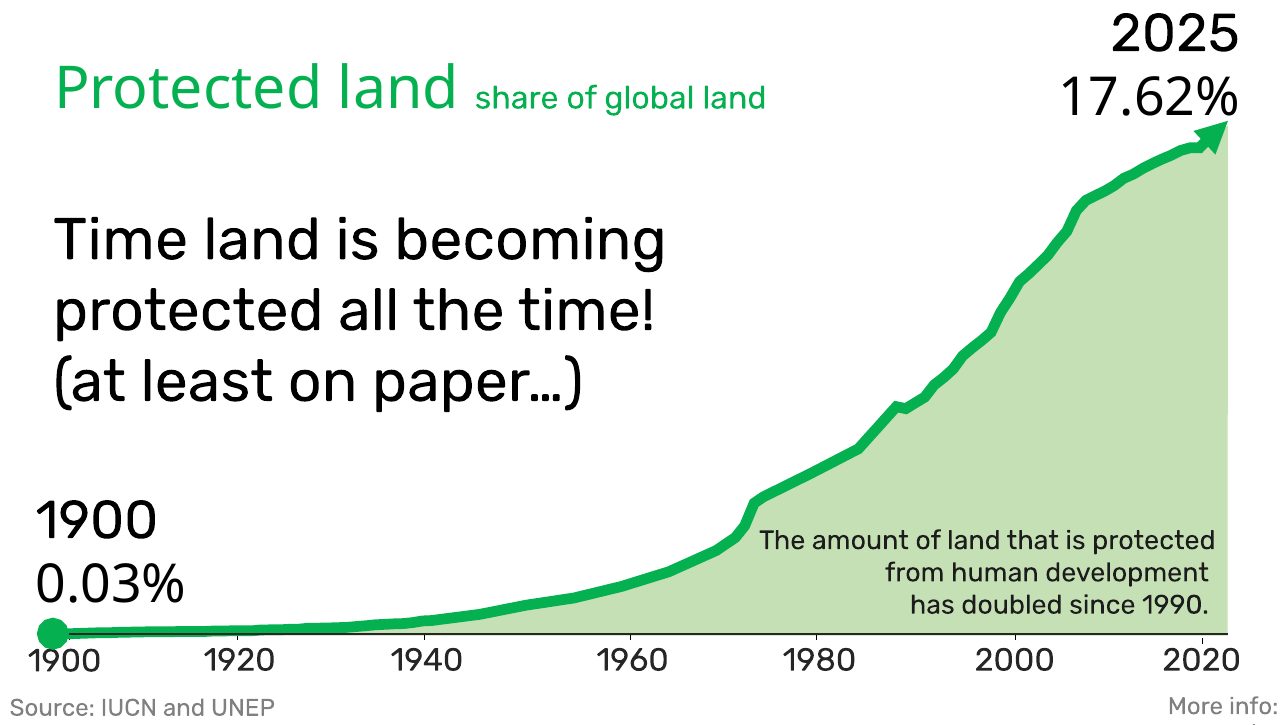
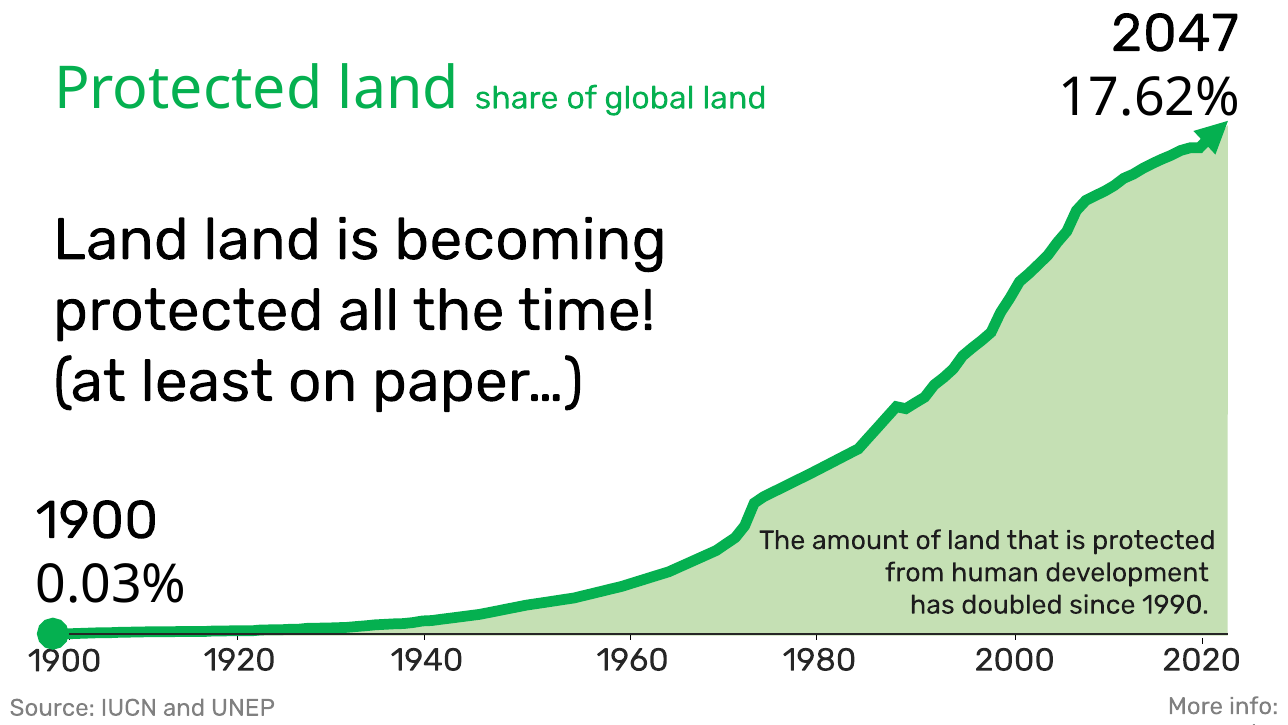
2025: 2025 -> 2047 (1175, 33)
Time: Time -> Land (121, 240)
